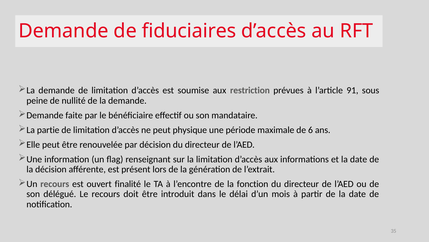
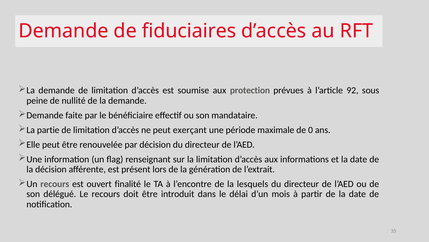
restriction: restriction -> protection (250, 90)
91: 91 -> 92 (352, 90)
physique: physique -> exerçant (190, 130)
6: 6 -> 0 (311, 130)
fonction: fonction -> lesquels (253, 184)
